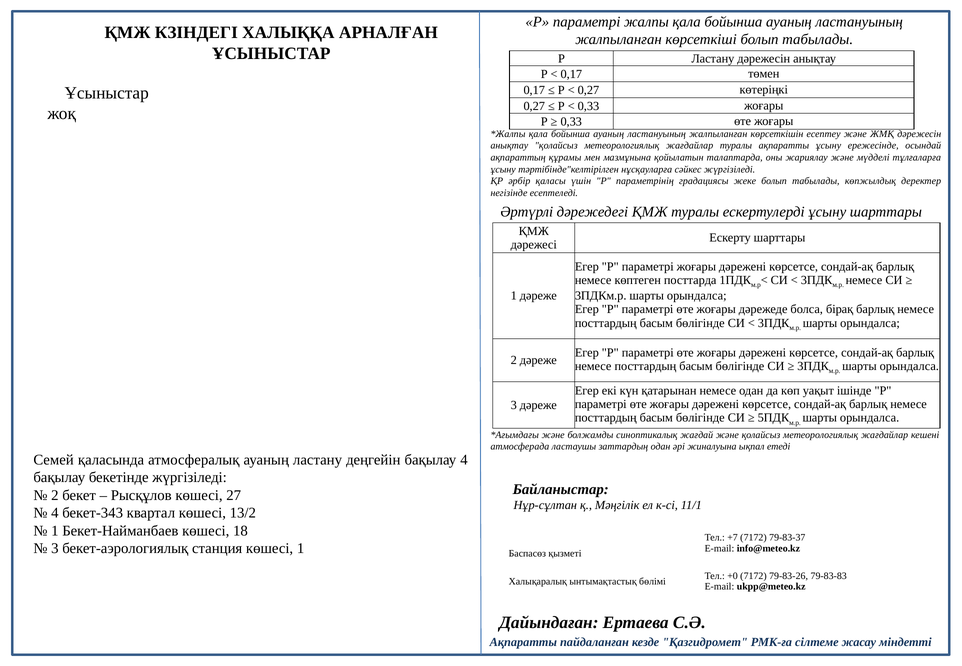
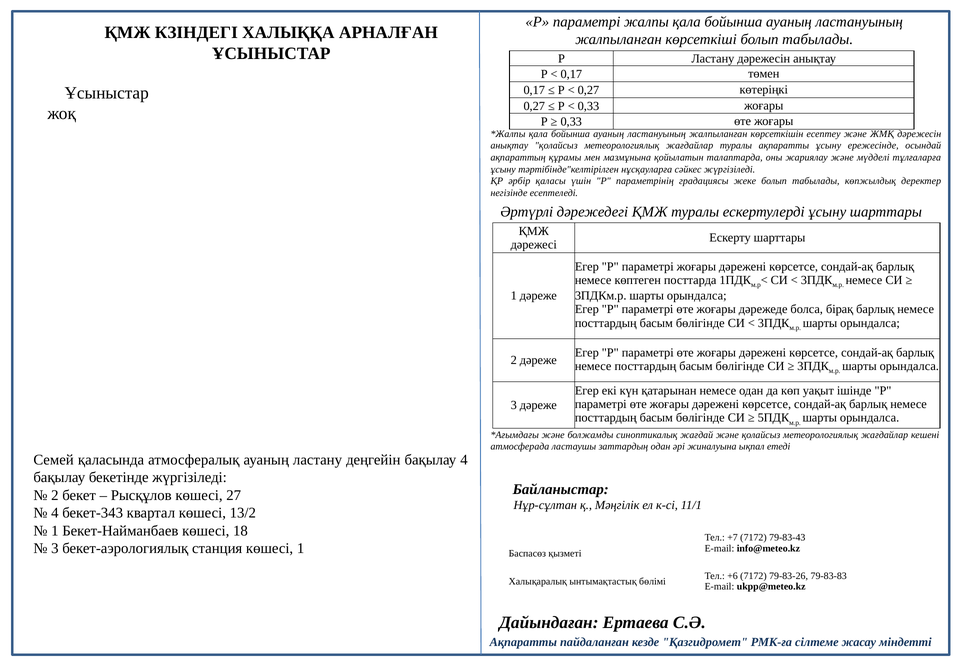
79-83-37: 79-83-37 -> 79-83-43 (787, 537)
+0: +0 -> +6 (733, 576)
